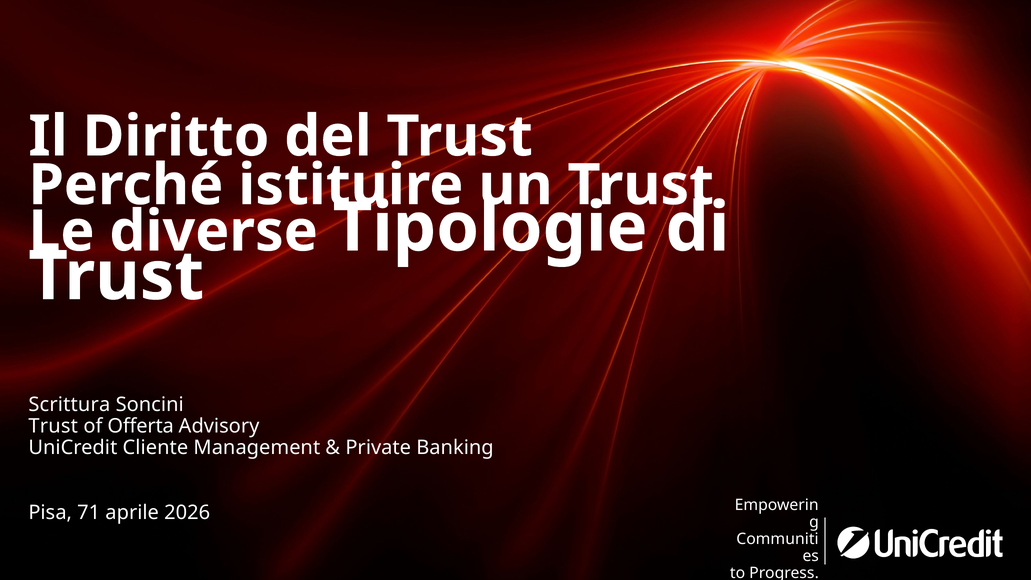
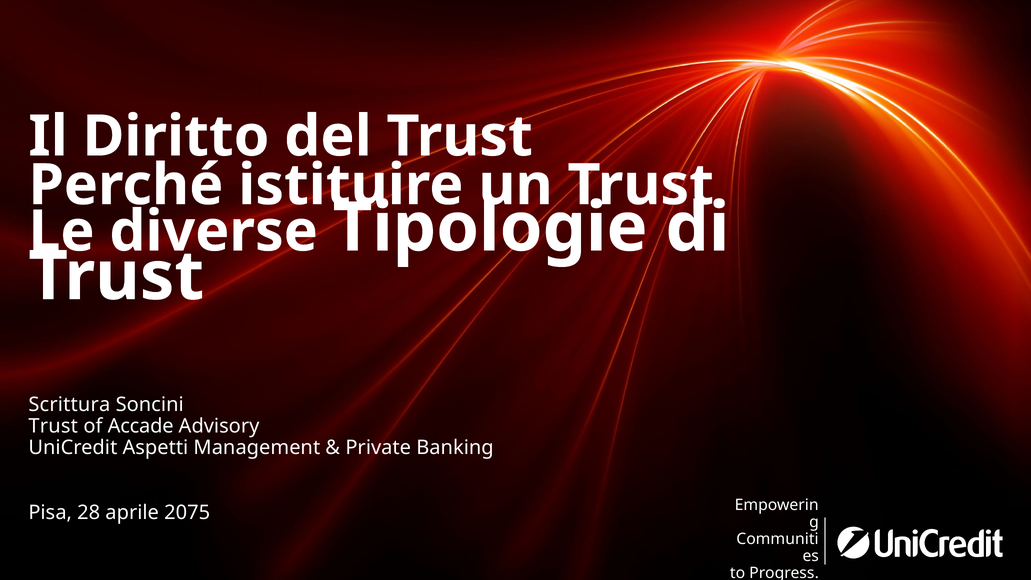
Offerta: Offerta -> Accade (141, 426)
Cliente: Cliente -> Aspetti (155, 448)
71: 71 -> 28 (89, 513)
2026: 2026 -> 2075 (187, 513)
